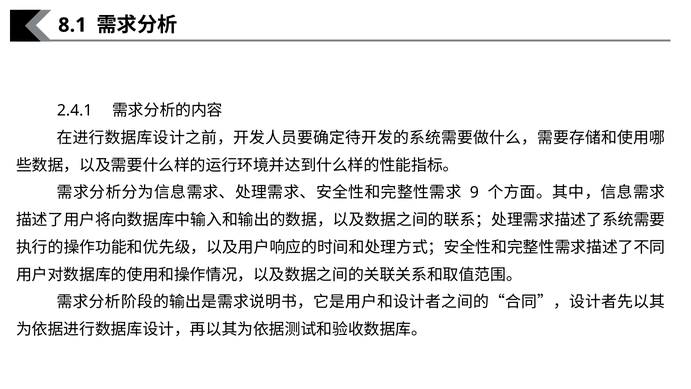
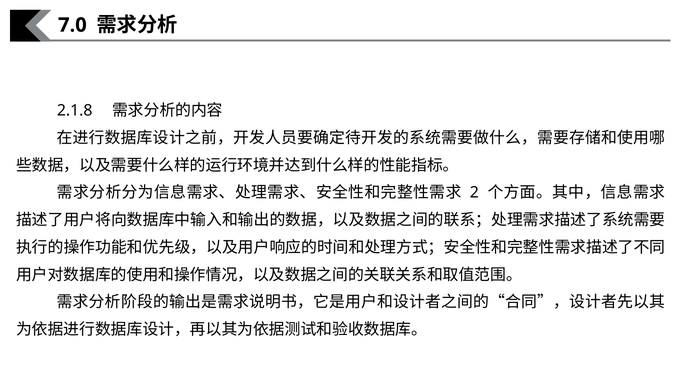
8.1: 8.1 -> 7.0 (72, 25)
2.4.1: 2.4.1 -> 2.1.8 (75, 110)
9: 9 -> 2 (474, 193)
